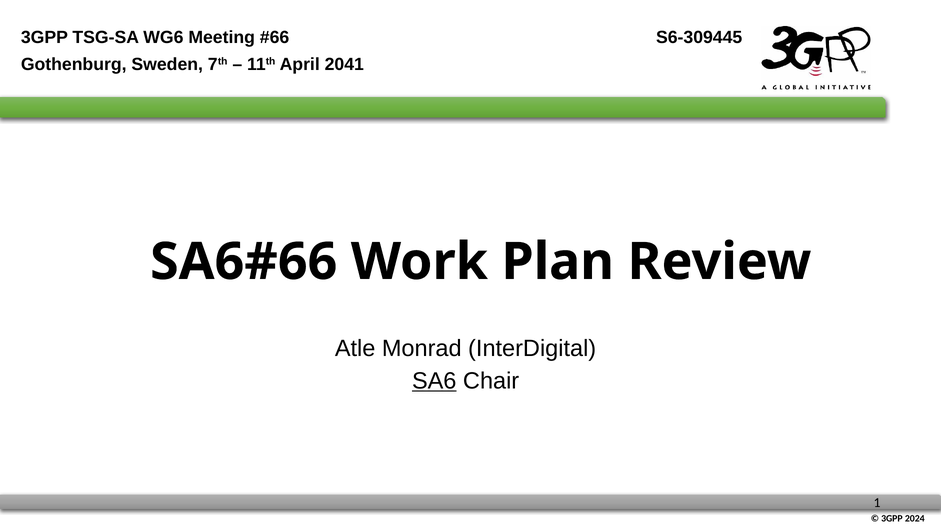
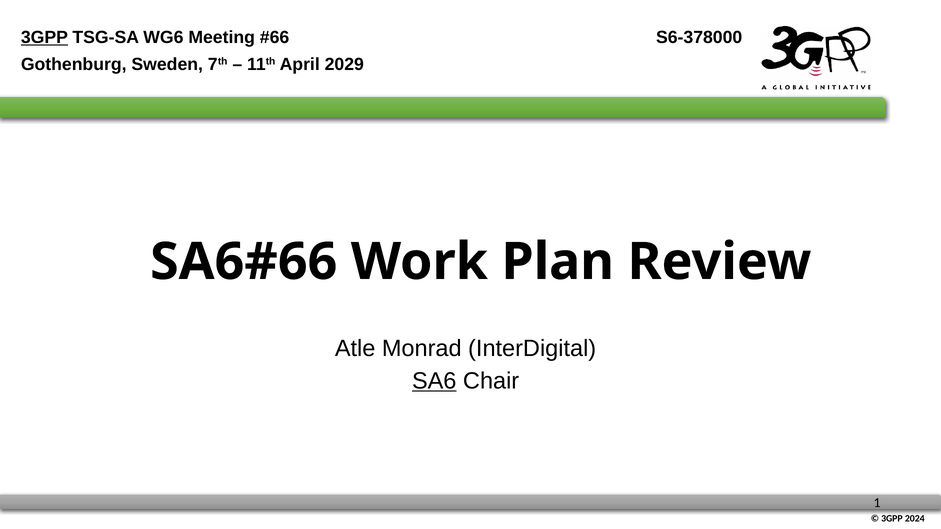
3GPP underline: none -> present (44, 37)
S6-309445: S6-309445 -> S6-378000 (699, 37)
2041: 2041 -> 2029 (344, 64)
